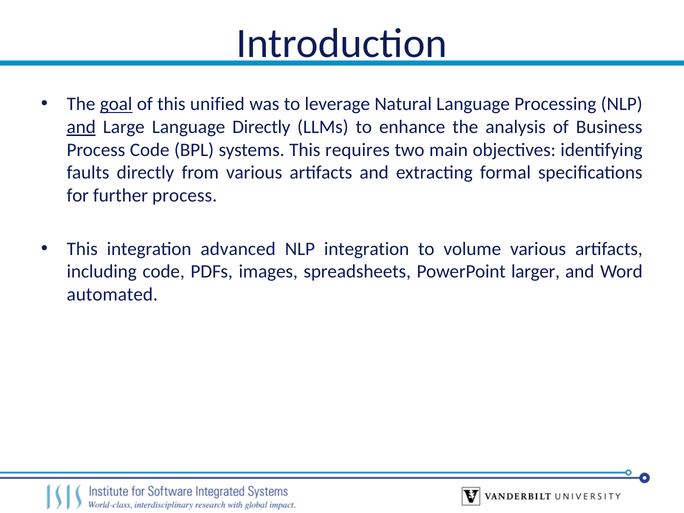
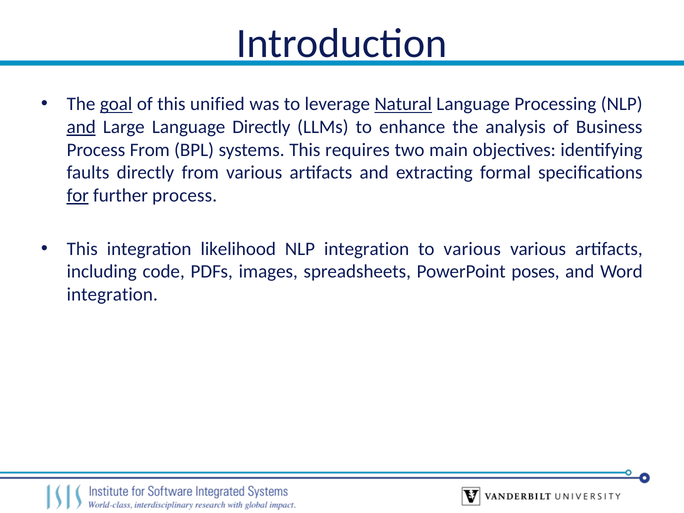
Natural underline: none -> present (403, 104)
Process Code: Code -> From (150, 150)
for underline: none -> present (78, 196)
advanced: advanced -> likelihood (238, 249)
to volume: volume -> various (472, 249)
larger: larger -> poses (536, 272)
automated: automated -> integration (112, 294)
